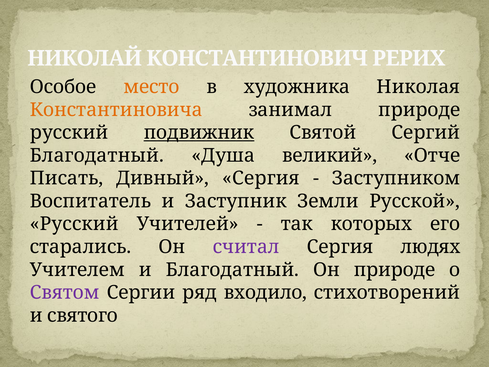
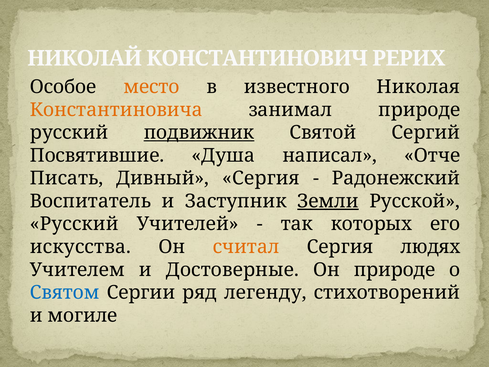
художника: художника -> известного (297, 87)
Благодатный: Благодатный -> Посвятившие (97, 155)
великий: великий -> написал (330, 155)
Заступником: Заступником -> Радонежский (396, 178)
Земли underline: none -> present (328, 201)
старались: старались -> искусства (80, 247)
считал colour: purple -> orange (246, 247)
и Благодатный: Благодатный -> Достоверные (232, 270)
Святом colour: purple -> blue (65, 292)
входило: входило -> легенду (265, 292)
святого: святого -> могиле (83, 315)
